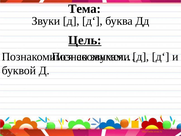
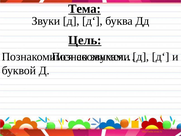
Тема underline: none -> present (85, 9)
